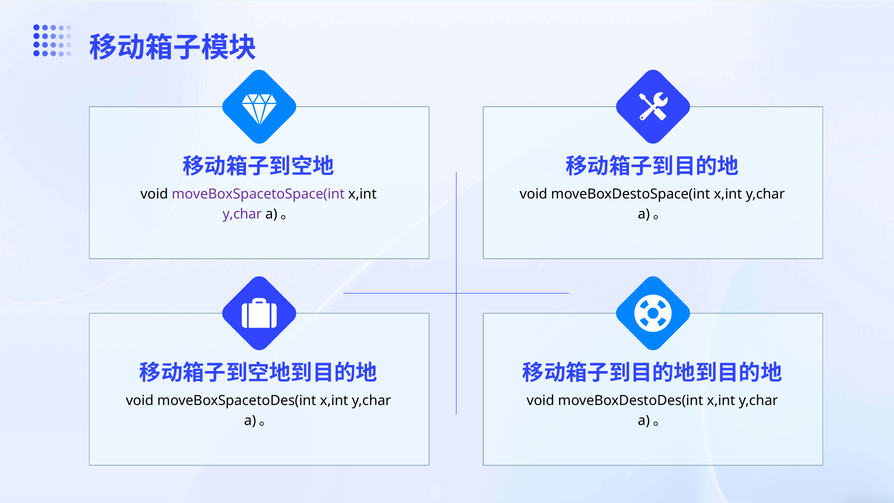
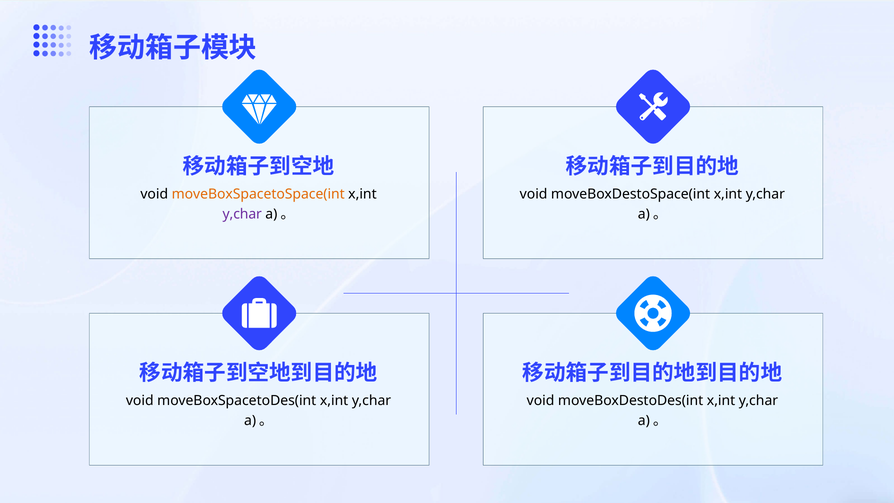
moveBoxSpacetoSpace(int colour: purple -> orange (258, 194)
